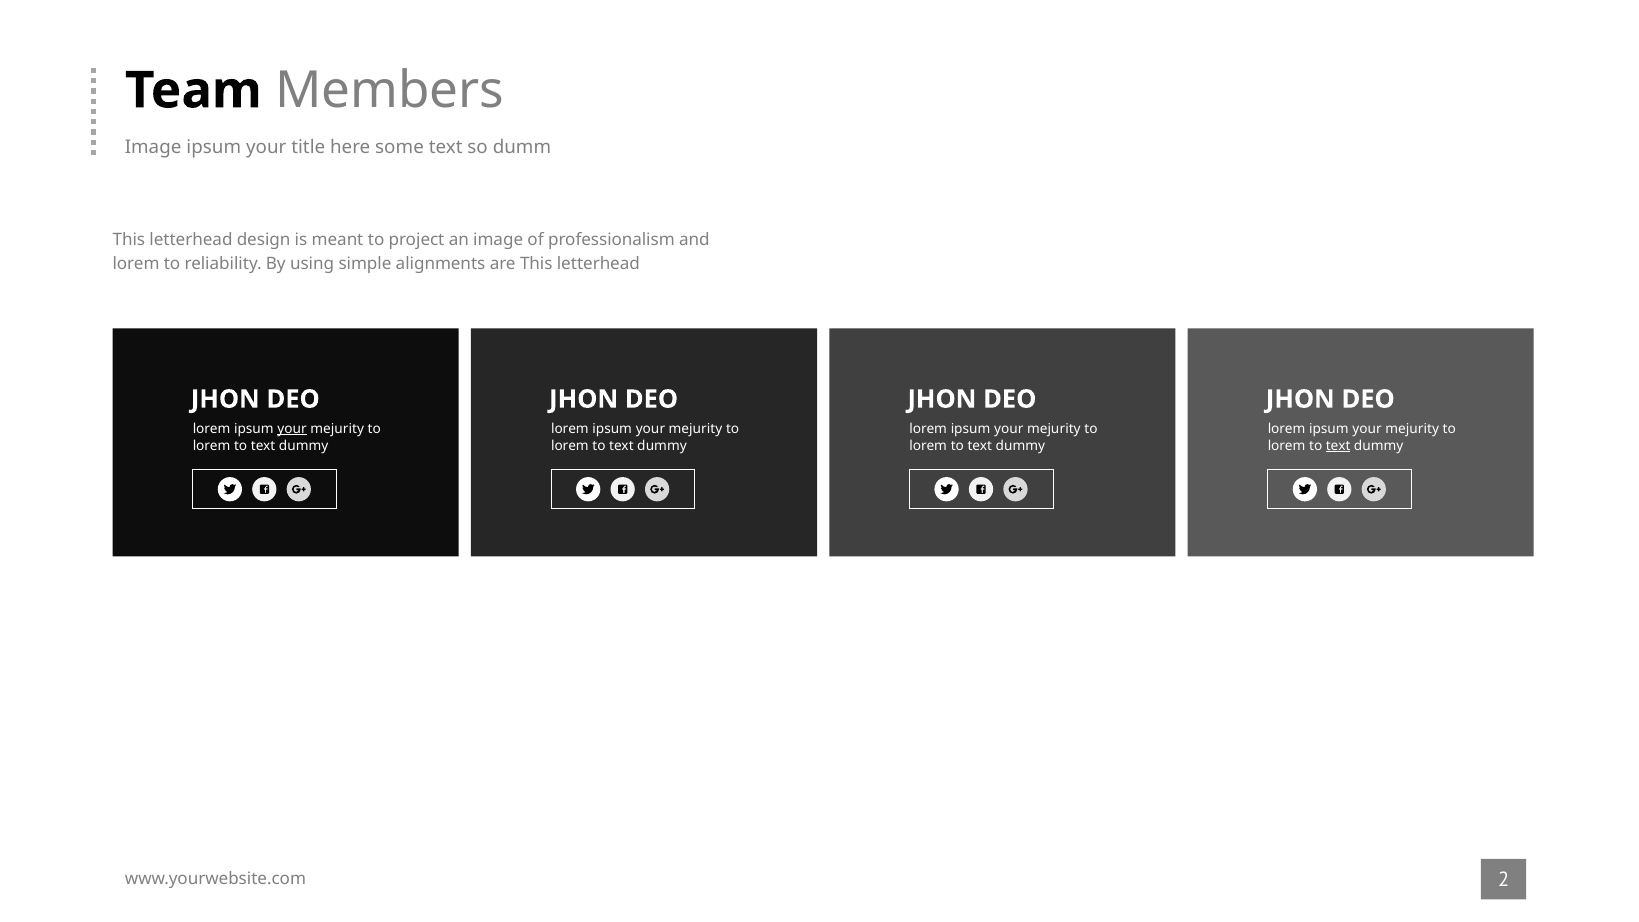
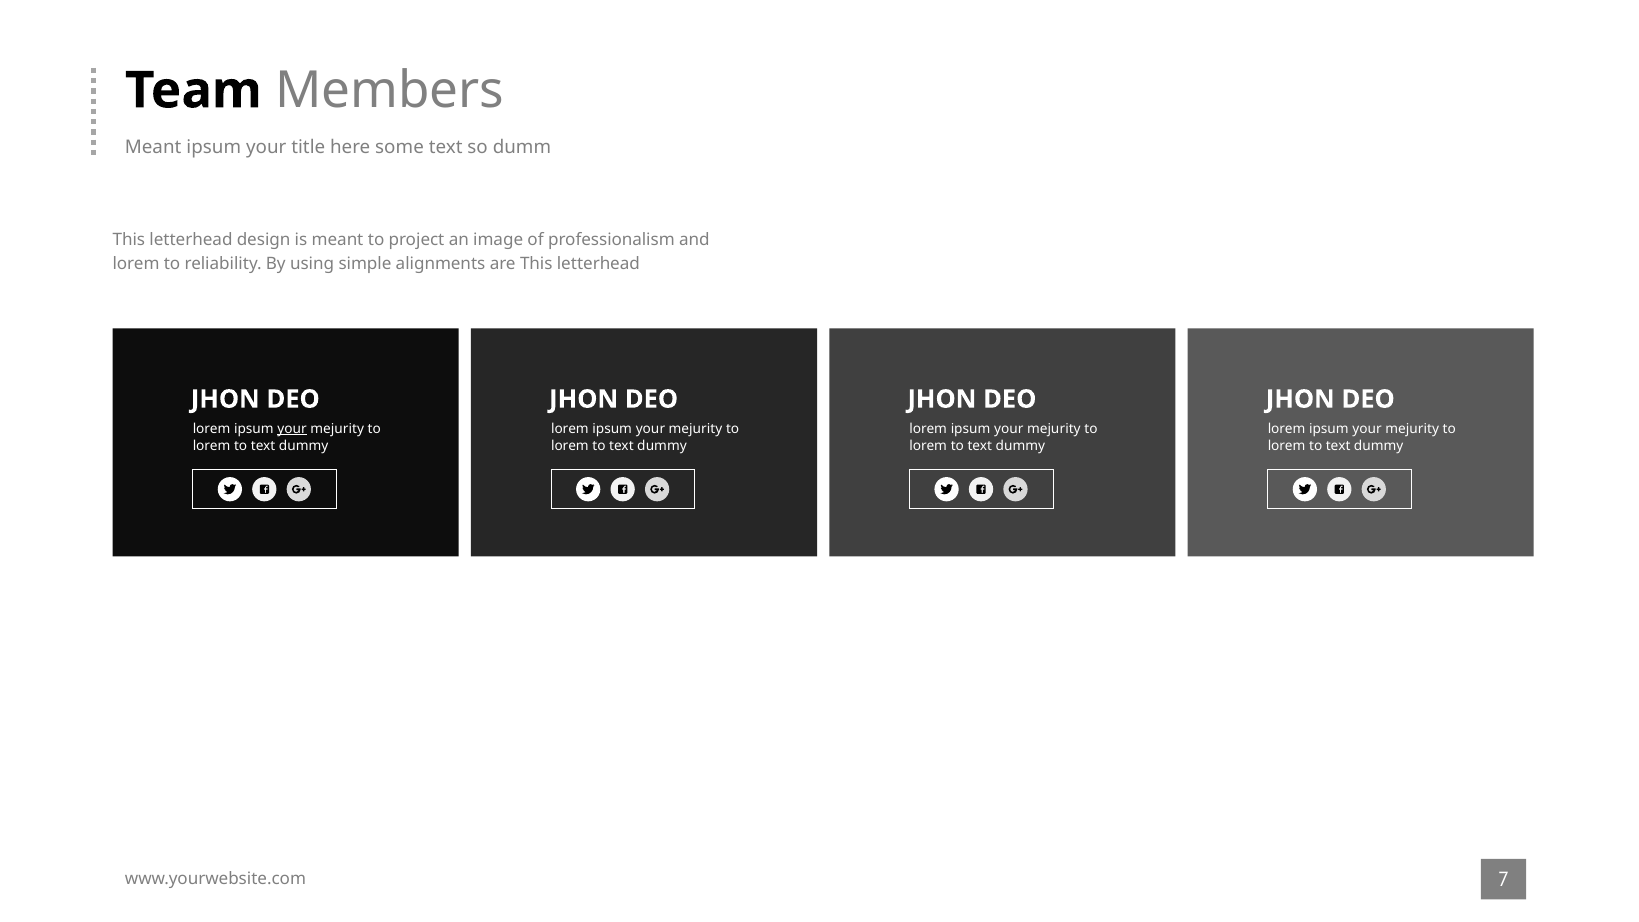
Image: Image -> Meant (153, 148)
text underline: present -> none (1338, 446)
2: 2 -> 7 (1504, 879)
